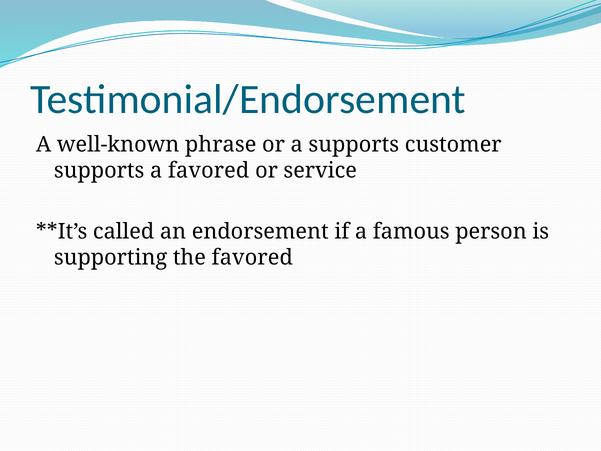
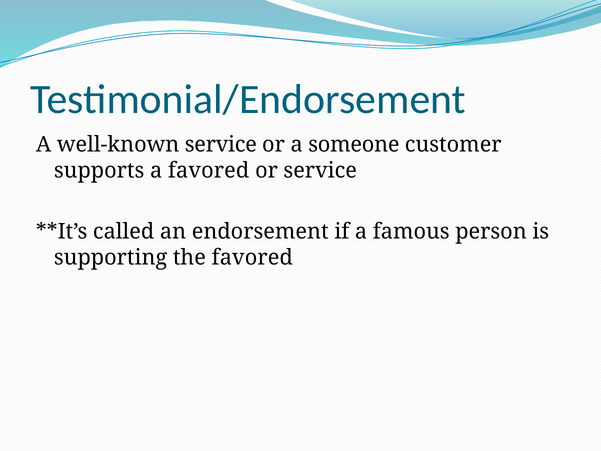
well-known phrase: phrase -> service (221, 145)
a supports: supports -> someone (354, 145)
